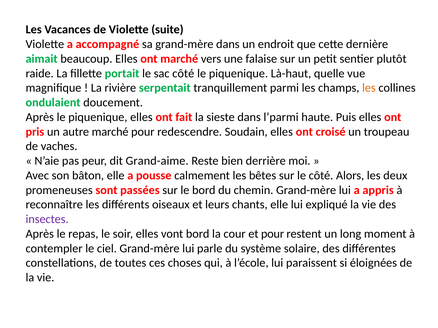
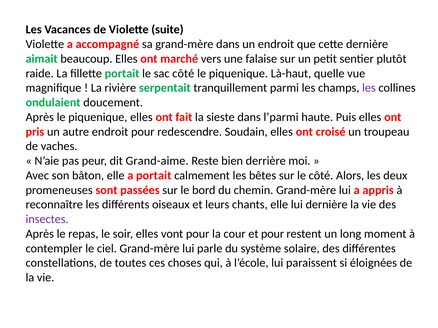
les colour: orange -> purple (369, 88)
autre marché: marché -> endroit (110, 132)
a pousse: pousse -> portait (154, 176)
lui expliqué: expliqué -> dernière (327, 205)
vont bord: bord -> pour (198, 234)
